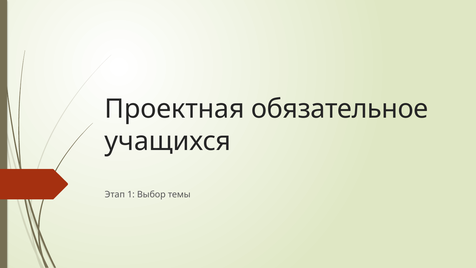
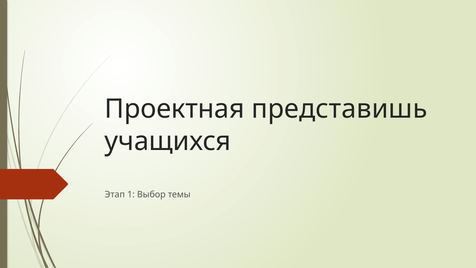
обязательное: обязательное -> представишь (339, 109)
